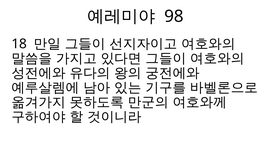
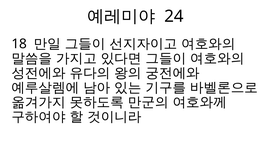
98: 98 -> 24 (174, 16)
